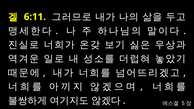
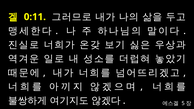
6:11: 6:11 -> 0:11 (35, 17)
